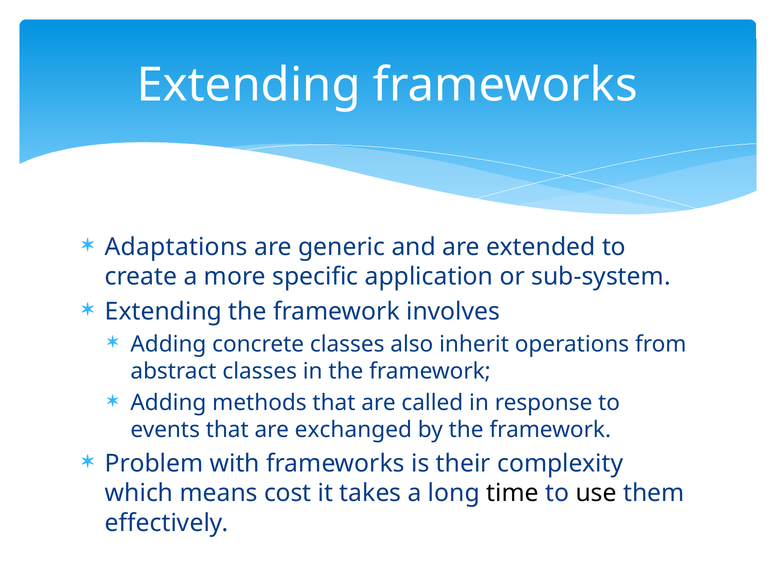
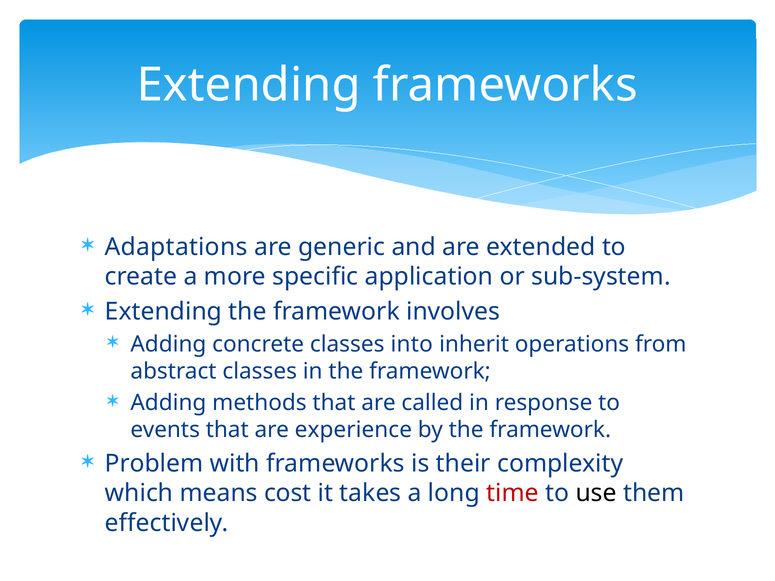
also: also -> into (412, 344)
exchanged: exchanged -> experience (353, 430)
time colour: black -> red (513, 493)
